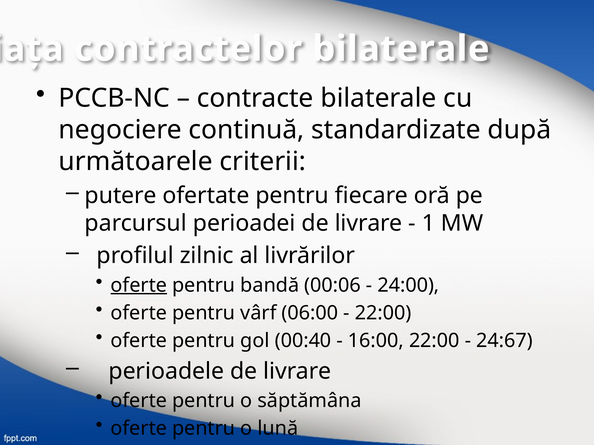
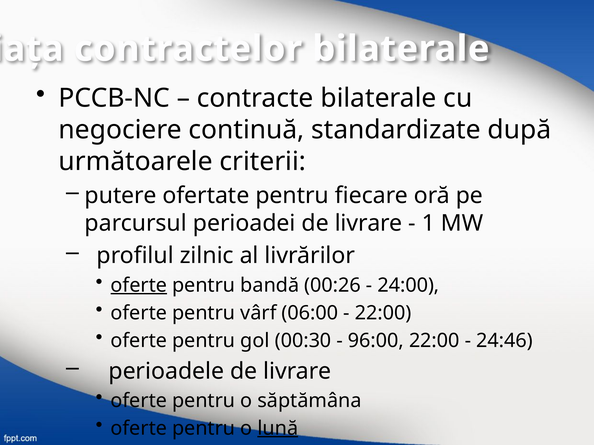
00:06: 00:06 -> 00:26 (333, 285)
00:40: 00:40 -> 00:30 (303, 341)
16:00: 16:00 -> 96:00 (376, 341)
24:67: 24:67 -> 24:46 (504, 341)
lună underline: none -> present (278, 429)
